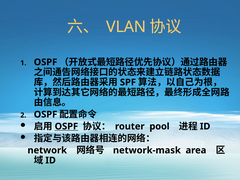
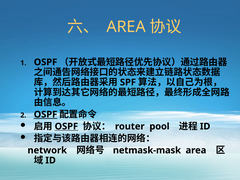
VLAN: VLAN -> AREA (126, 27)
OSPF underline: none -> present (46, 114)
network-mask: network-mask -> netmask-mask (147, 150)
